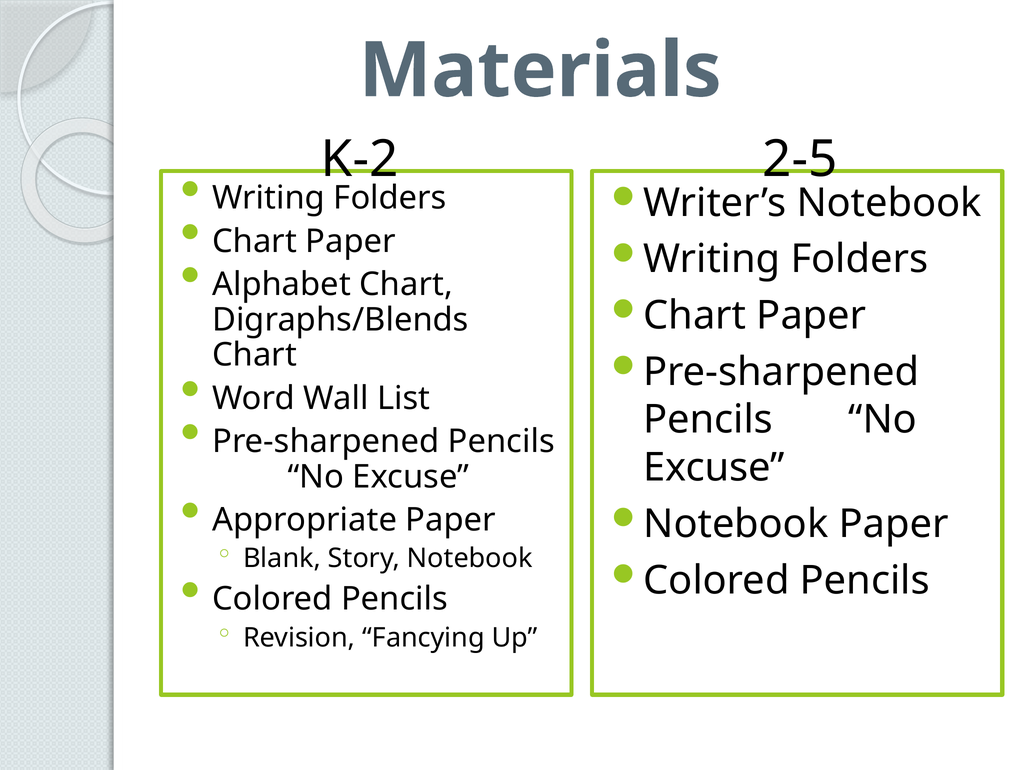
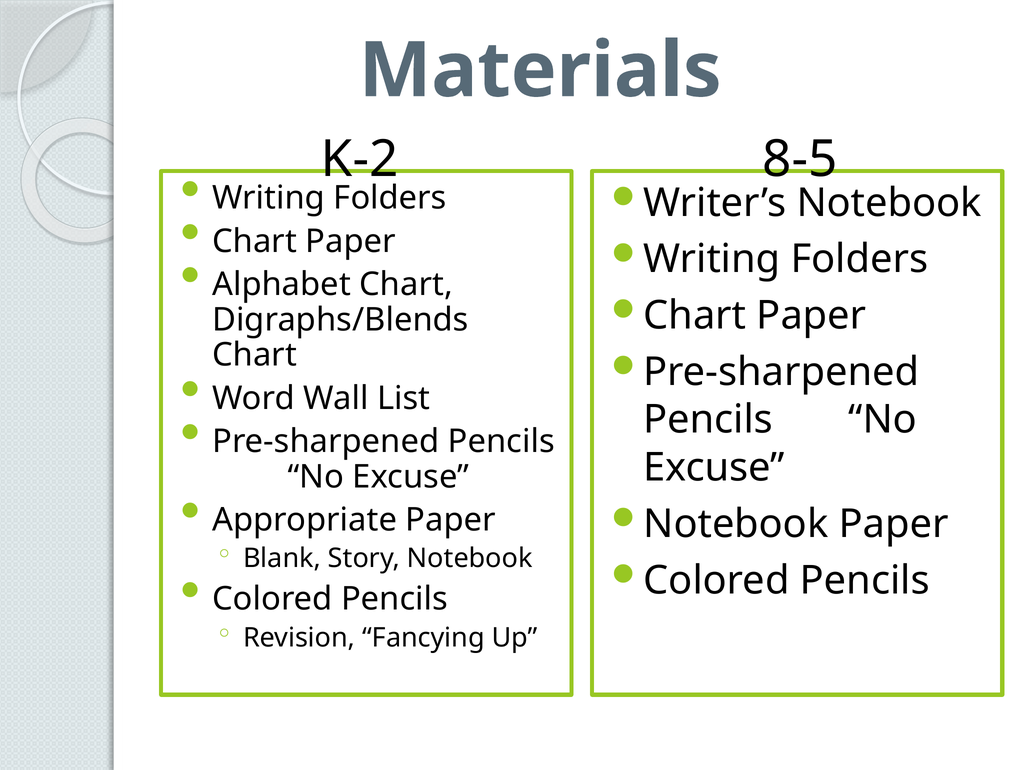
2-5: 2-5 -> 8-5 (800, 159)
